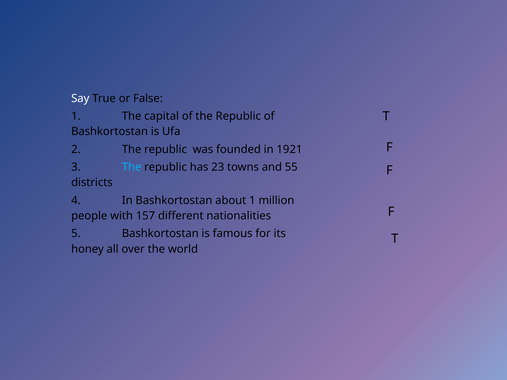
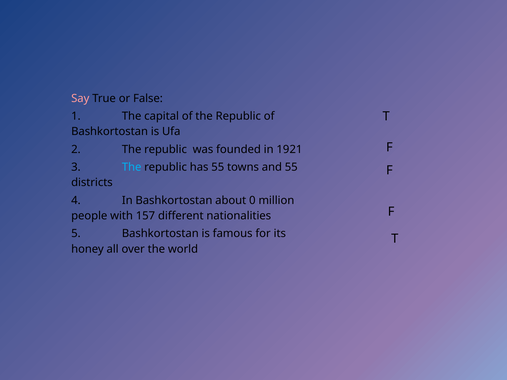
Say colour: white -> pink (80, 98)
has 23: 23 -> 55 (218, 167)
about 1: 1 -> 0 (252, 200)
